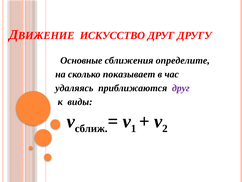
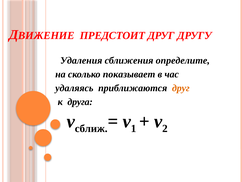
ИСКУССТВО: ИСКУССТВО -> ПРЕДСТОИТ (112, 35)
Основные: Основные -> Удаления (81, 60)
друг colour: purple -> orange (181, 88)
виды: виды -> друга (80, 102)
